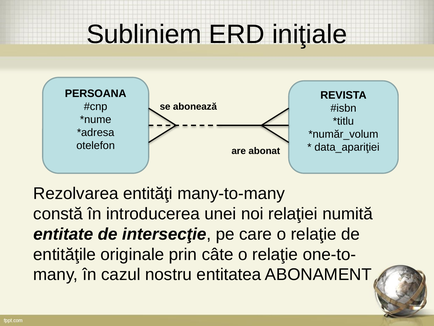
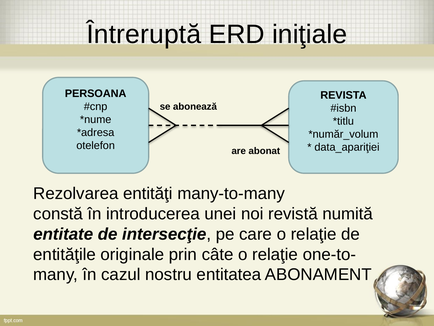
Subliniem: Subliniem -> Întreruptă (144, 35)
relaţiei: relaţiei -> revistă (293, 214)
